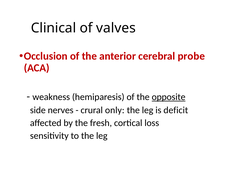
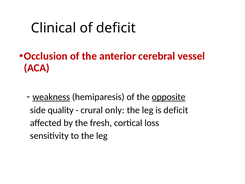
of valves: valves -> deficit (116, 28)
probe: probe -> vessel (191, 56)
weakness underline: none -> present (51, 97)
nerves: nerves -> quality (61, 110)
